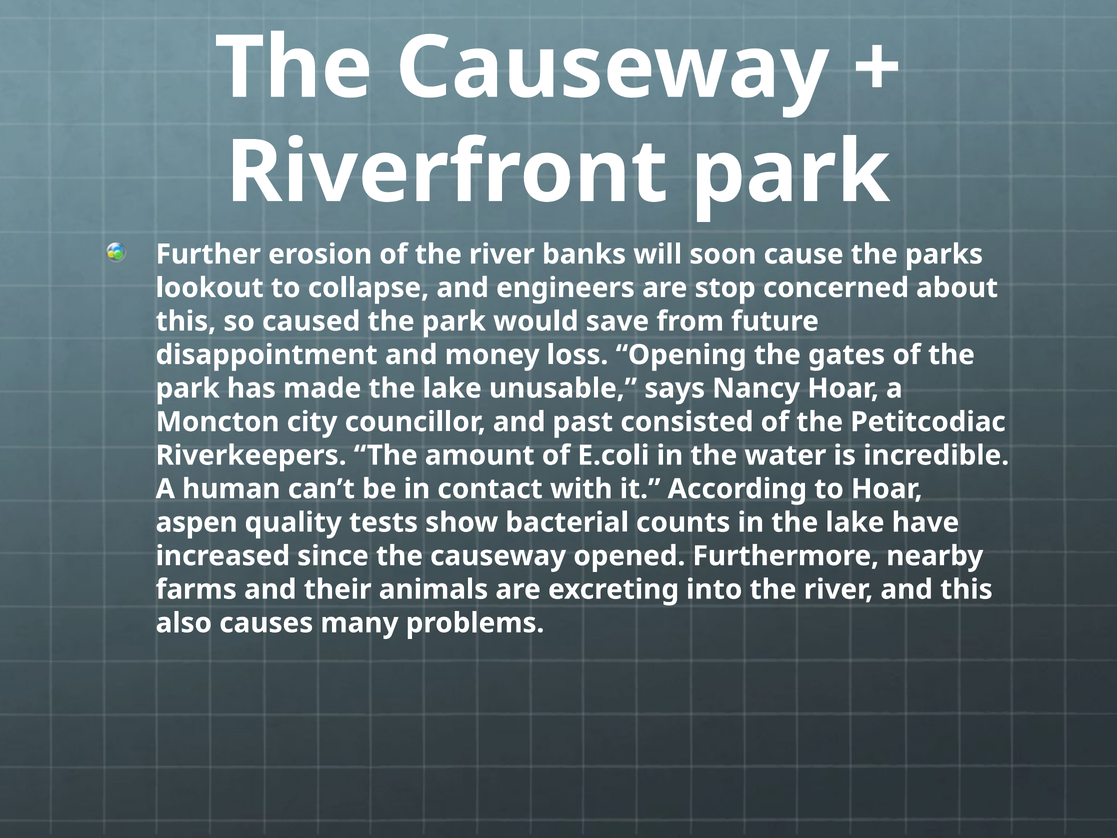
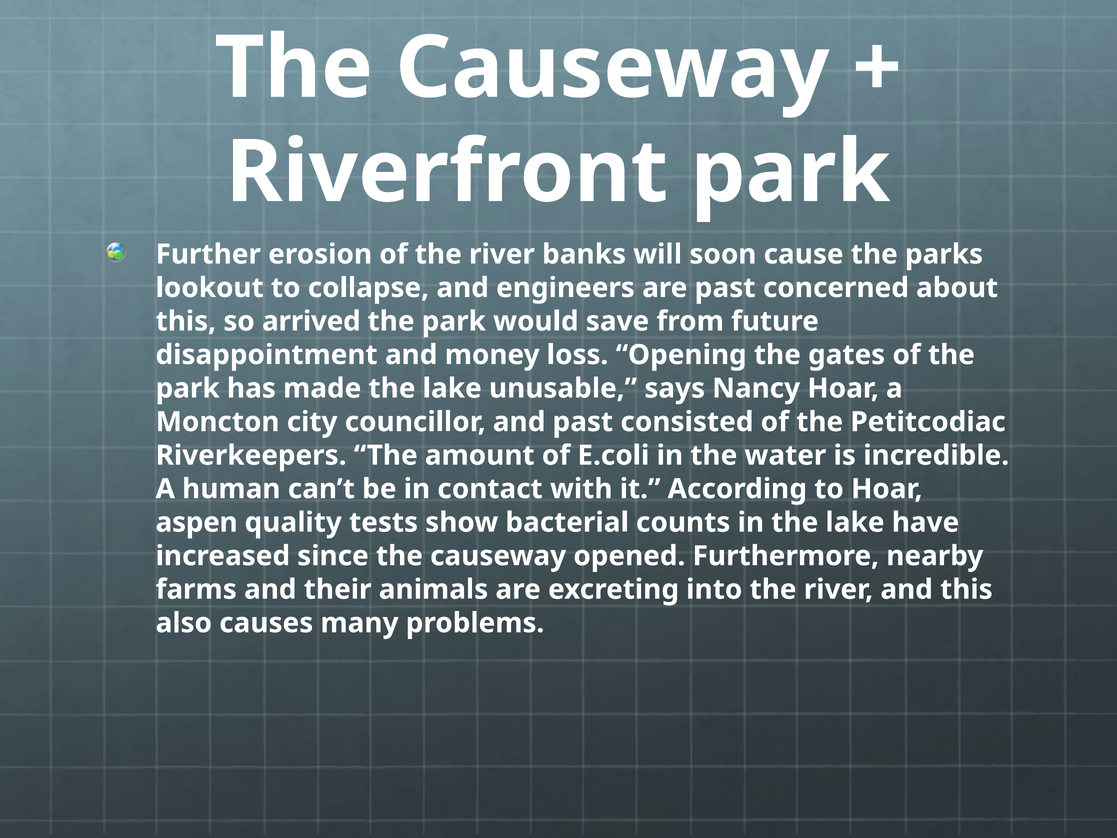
are stop: stop -> past (725, 288)
caused: caused -> arrived (311, 321)
